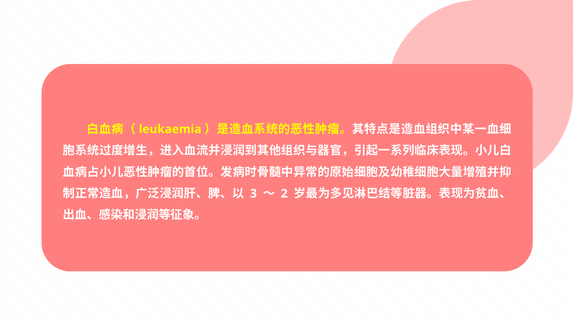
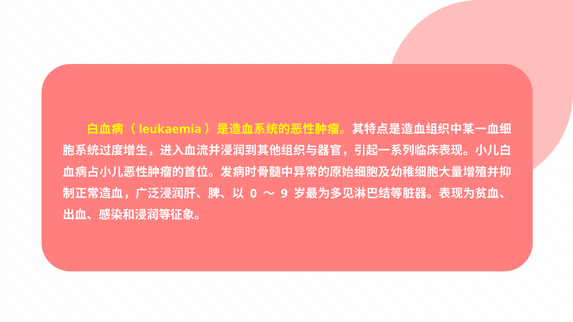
3: 3 -> 0 (253, 194)
2: 2 -> 9 (284, 194)
